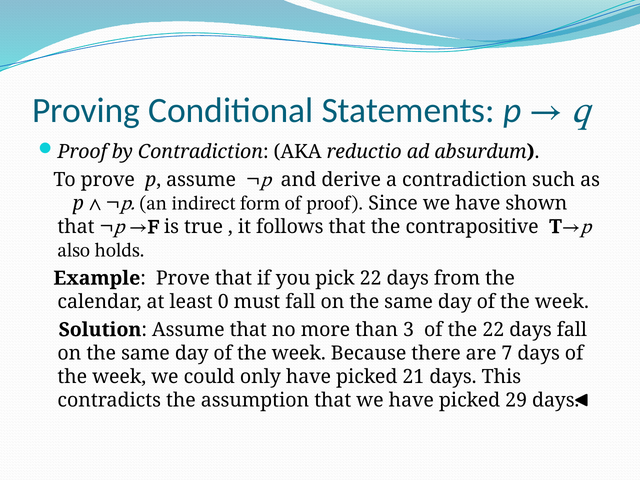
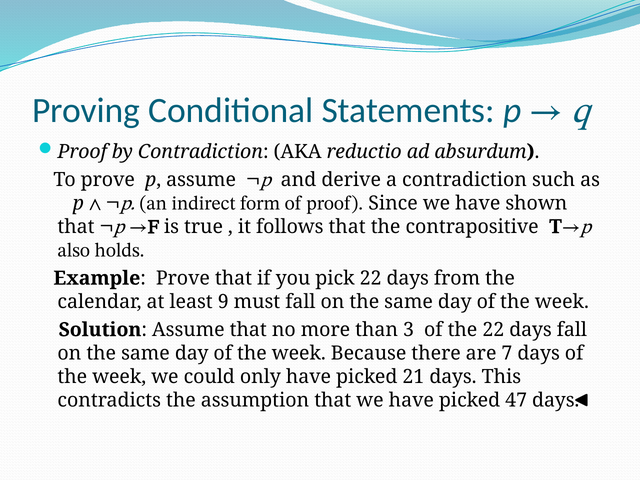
0: 0 -> 9 (223, 302)
29: 29 -> 47 (516, 400)
